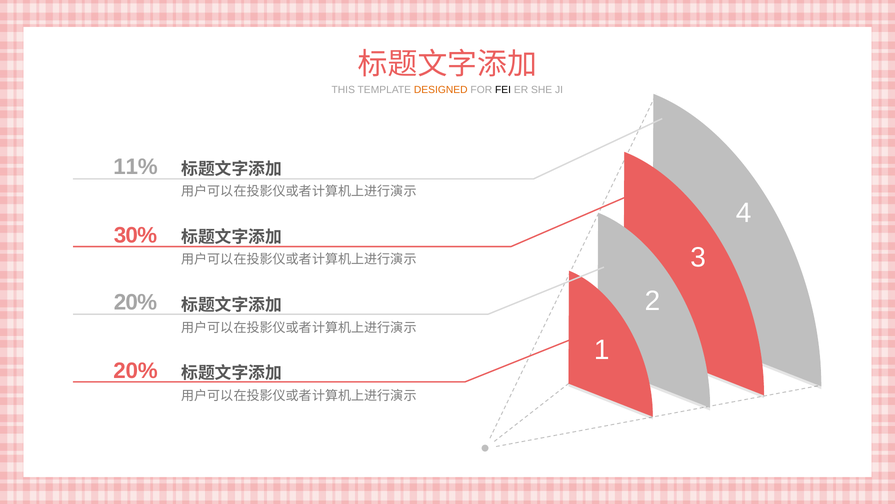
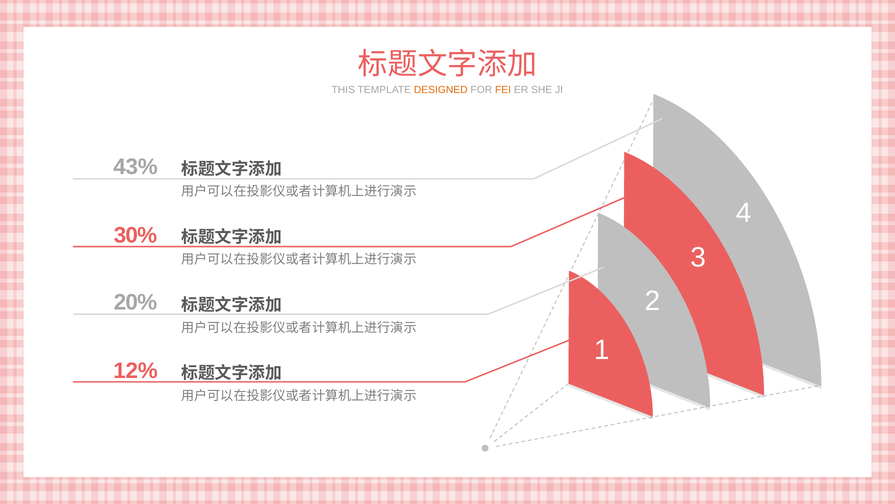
FEI colour: black -> orange (503, 90)
11%: 11% -> 43% (136, 167)
20%: 20% -> 12% (136, 370)
